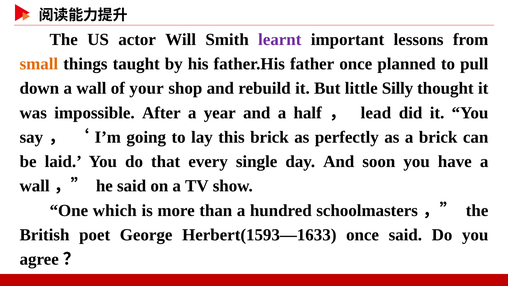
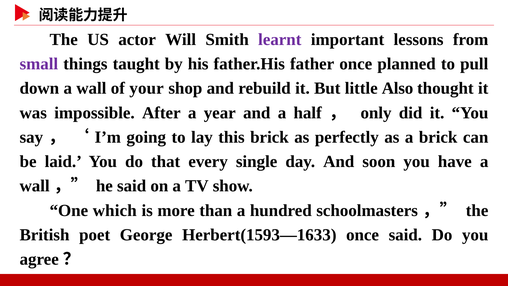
small colour: orange -> purple (39, 64)
Silly: Silly -> Also (397, 88)
lead: lead -> only (376, 113)
